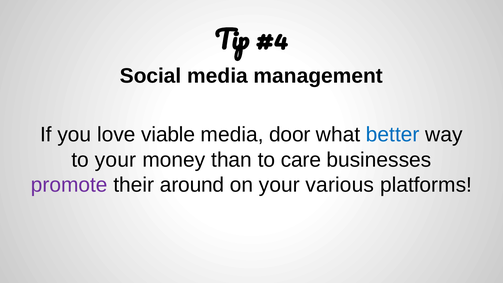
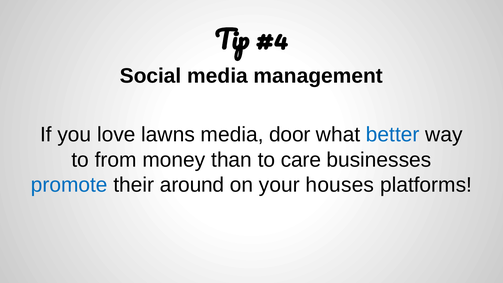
viable: viable -> lawns (168, 135)
to your: your -> from (116, 160)
promote colour: purple -> blue (69, 185)
various: various -> houses (340, 185)
